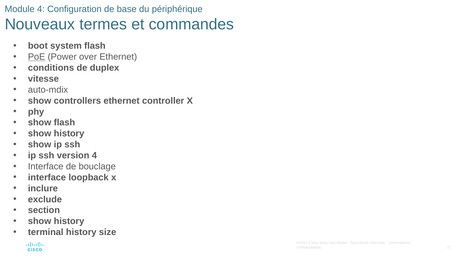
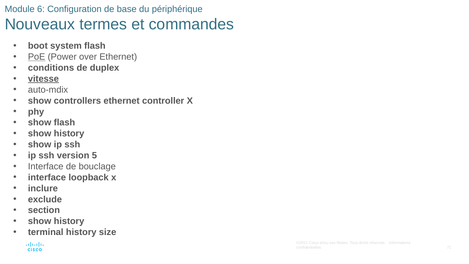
Module 4: 4 -> 6 (41, 9)
vitesse underline: none -> present (43, 79)
version 4: 4 -> 5 (94, 155)
